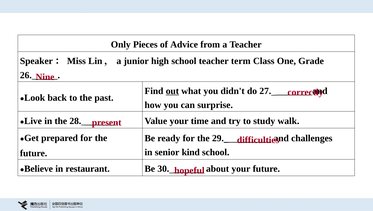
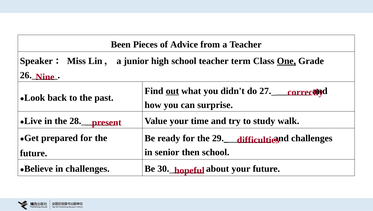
Only: Only -> Been (121, 44)
One underline: none -> present (286, 61)
kind: kind -> then (191, 152)
in restaurant: restaurant -> challenges (88, 169)
